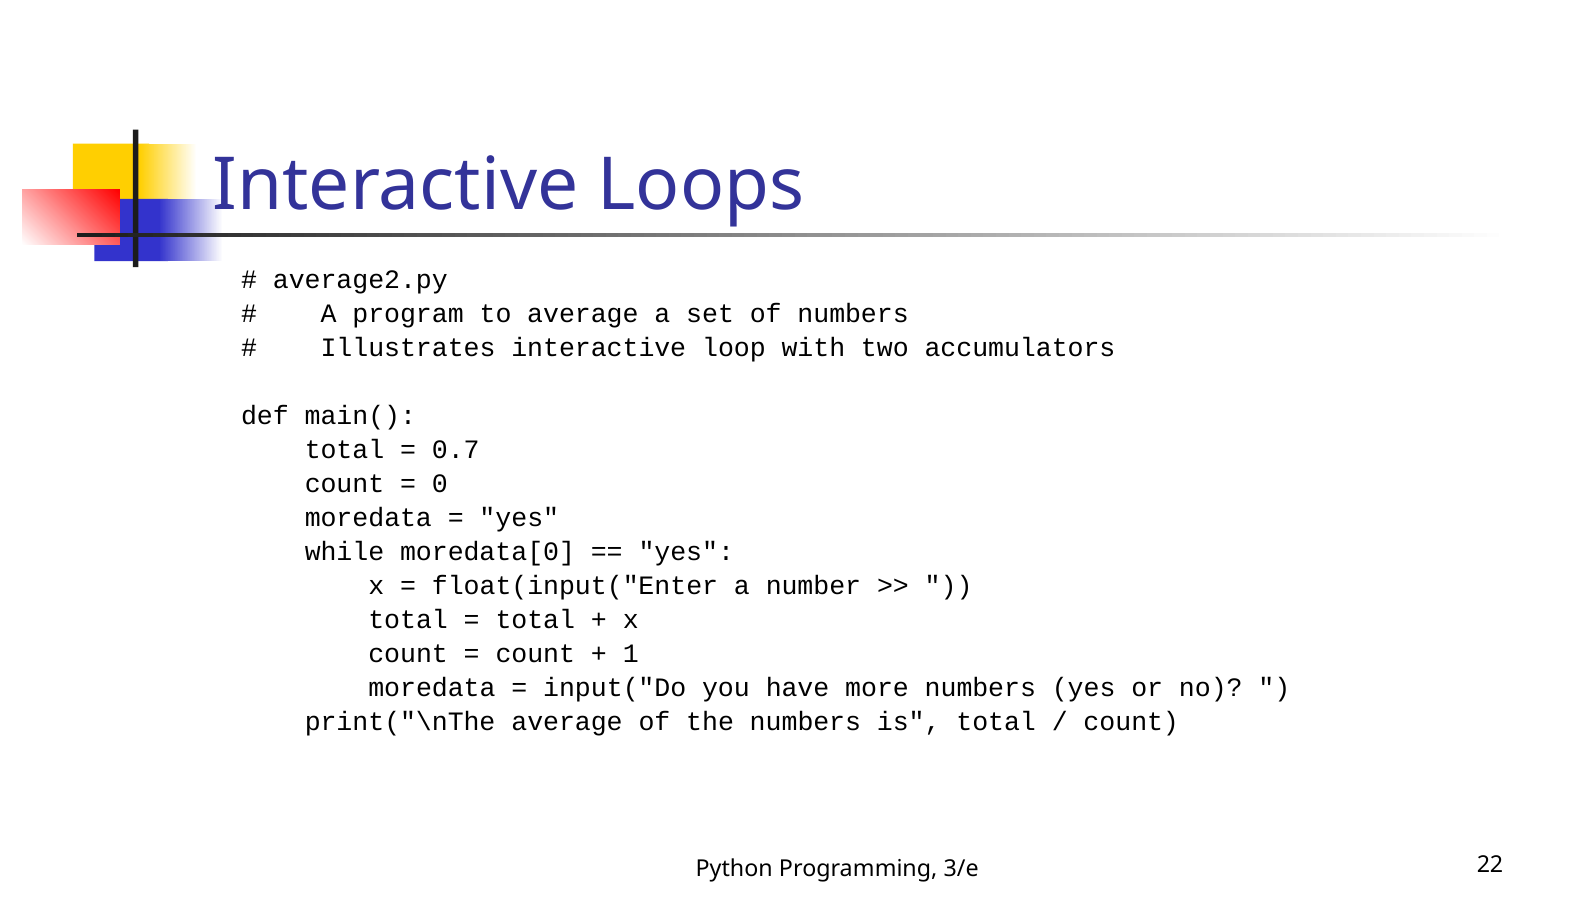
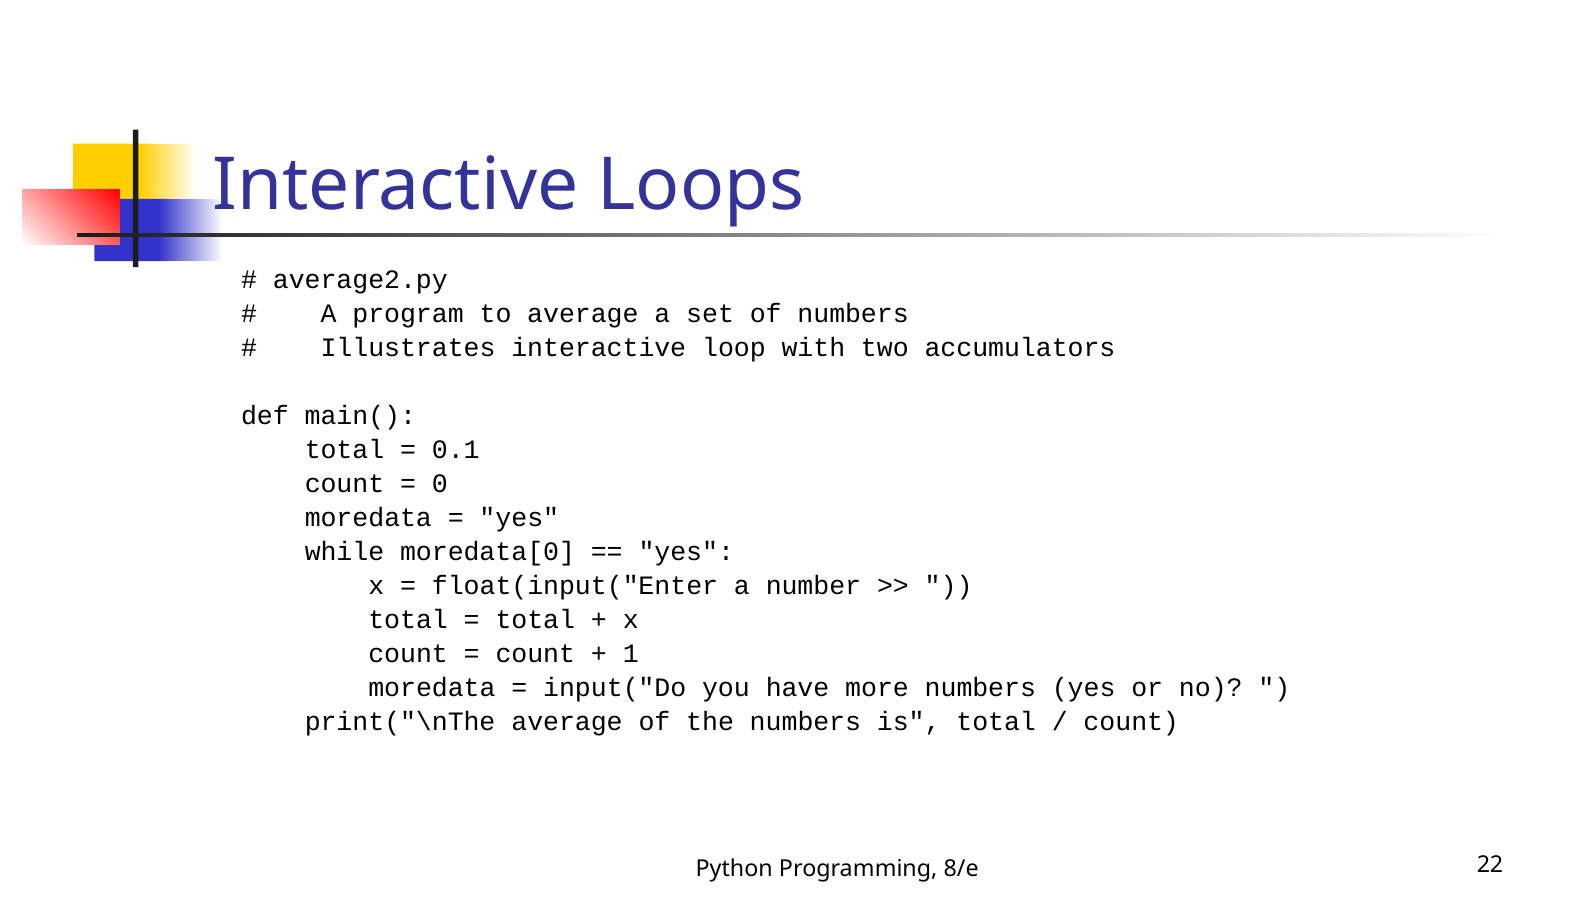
0.7: 0.7 -> 0.1 (456, 450)
3/e: 3/e -> 8/e (961, 869)
